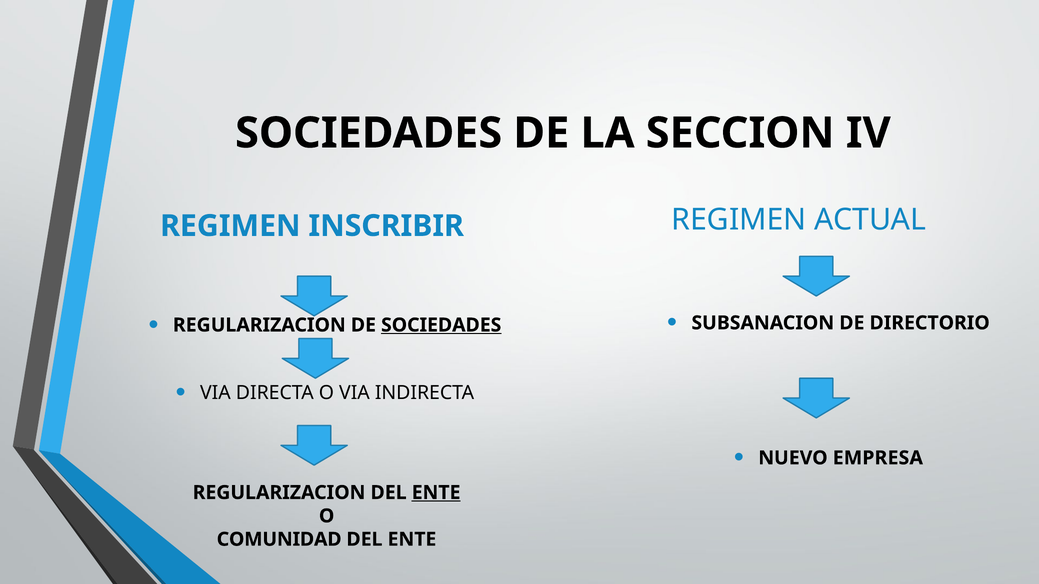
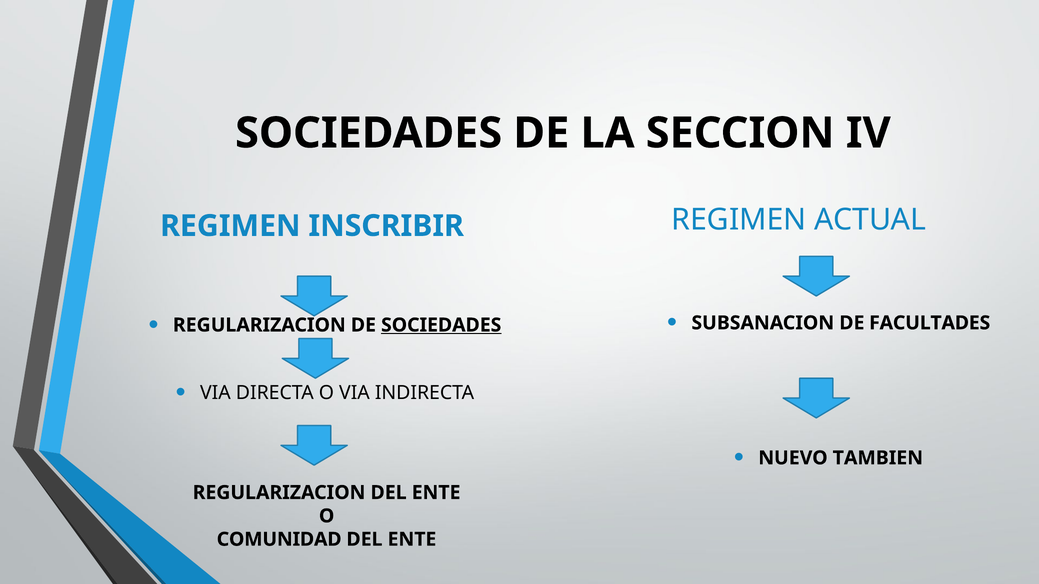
DIRECTORIO: DIRECTORIO -> FACULTADES (930, 323)
EMPRESA: EMPRESA -> TAMBIEN (878, 458)
ENTE underline: present -> none (436, 493)
